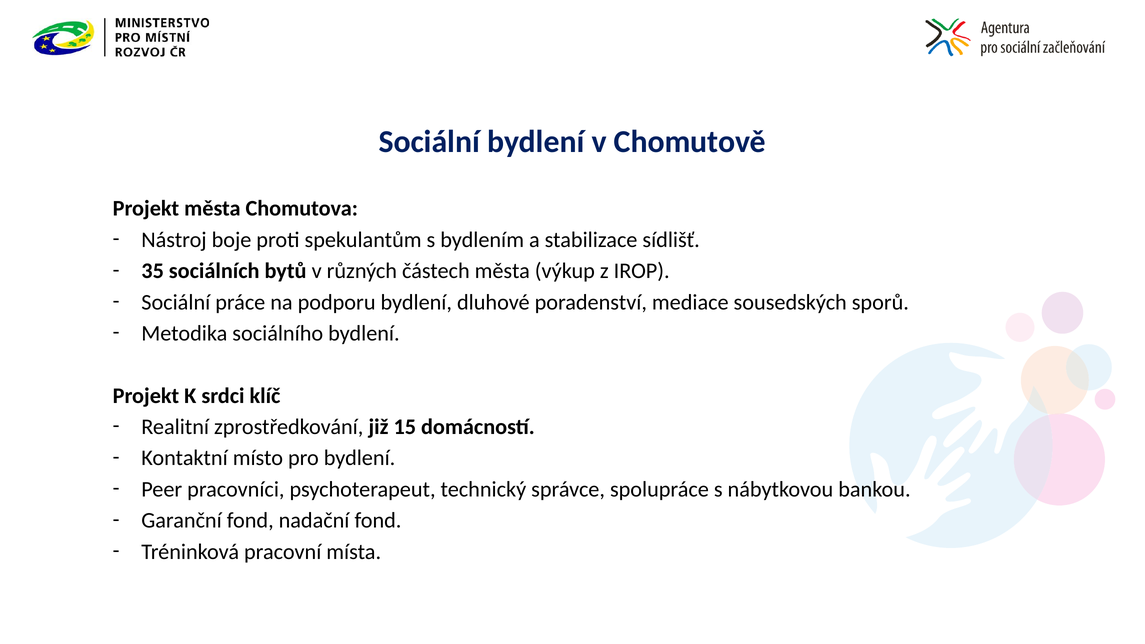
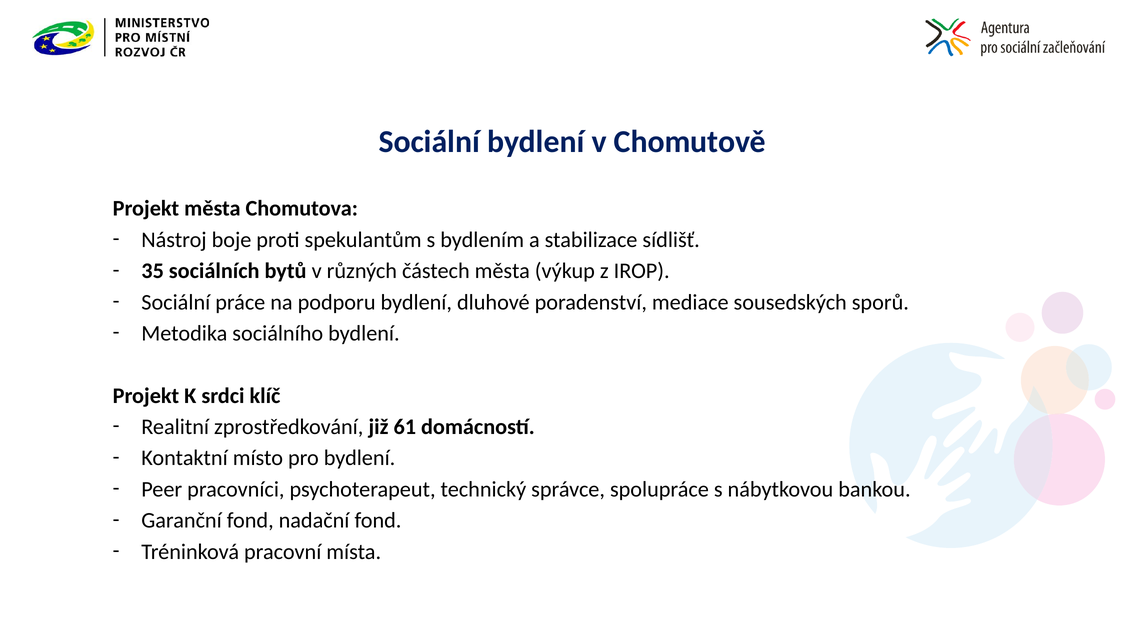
15: 15 -> 61 (405, 427)
